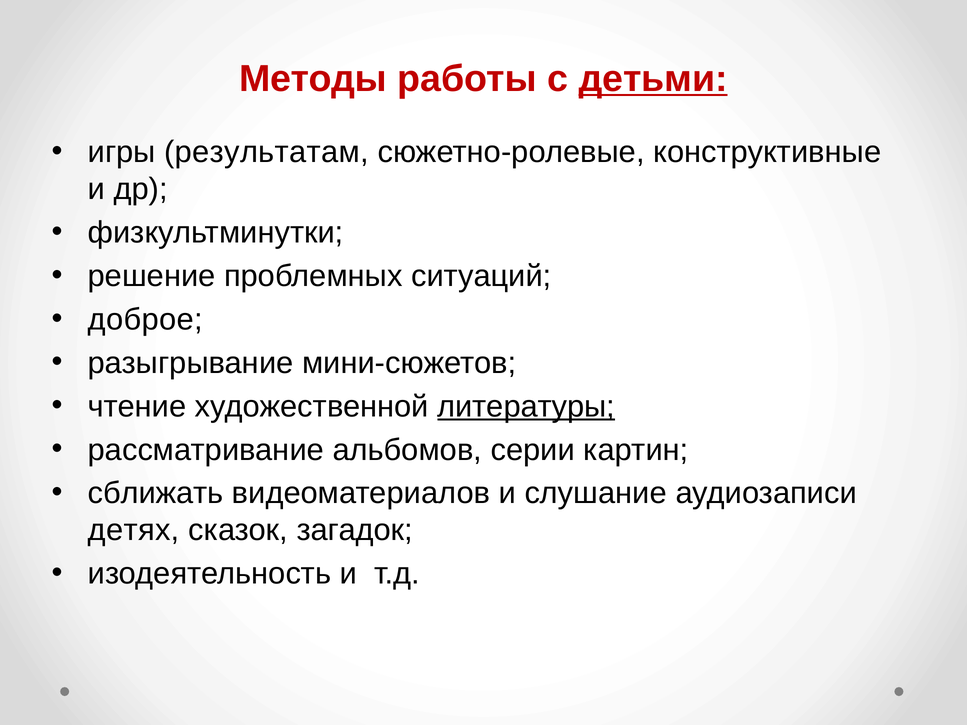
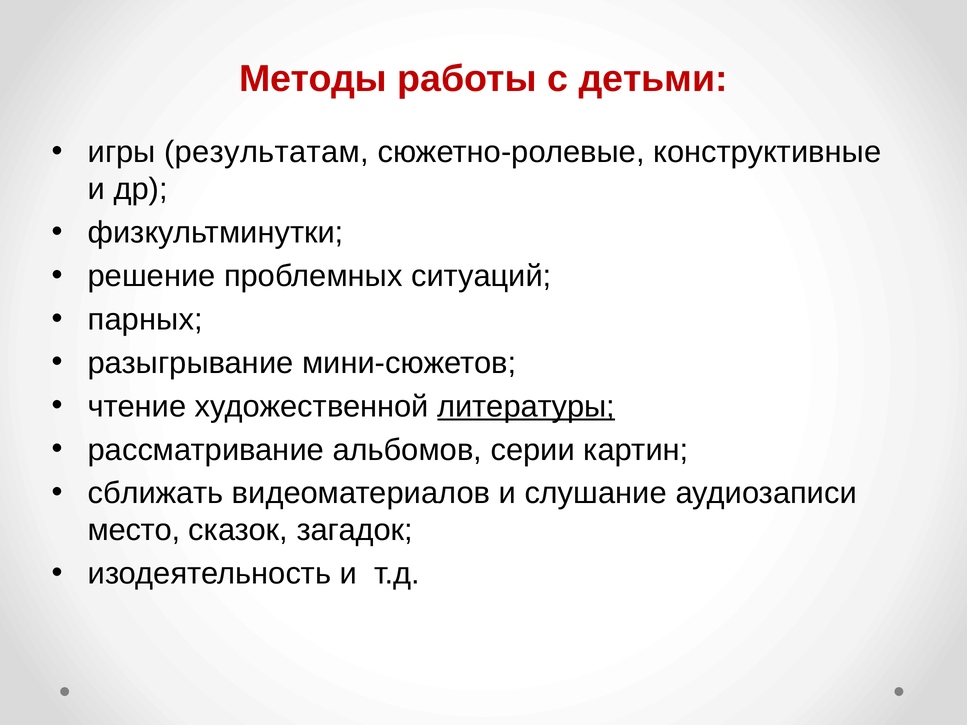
детьми underline: present -> none (653, 79)
доброе: доброе -> парных (145, 320)
детях: детях -> место (134, 530)
